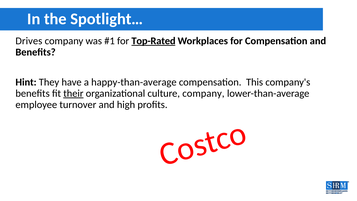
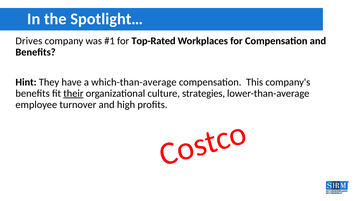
Top-Rated underline: present -> none (153, 41)
happy-than-average: happy-than-average -> which-than-average (134, 82)
culture company: company -> strategies (204, 93)
